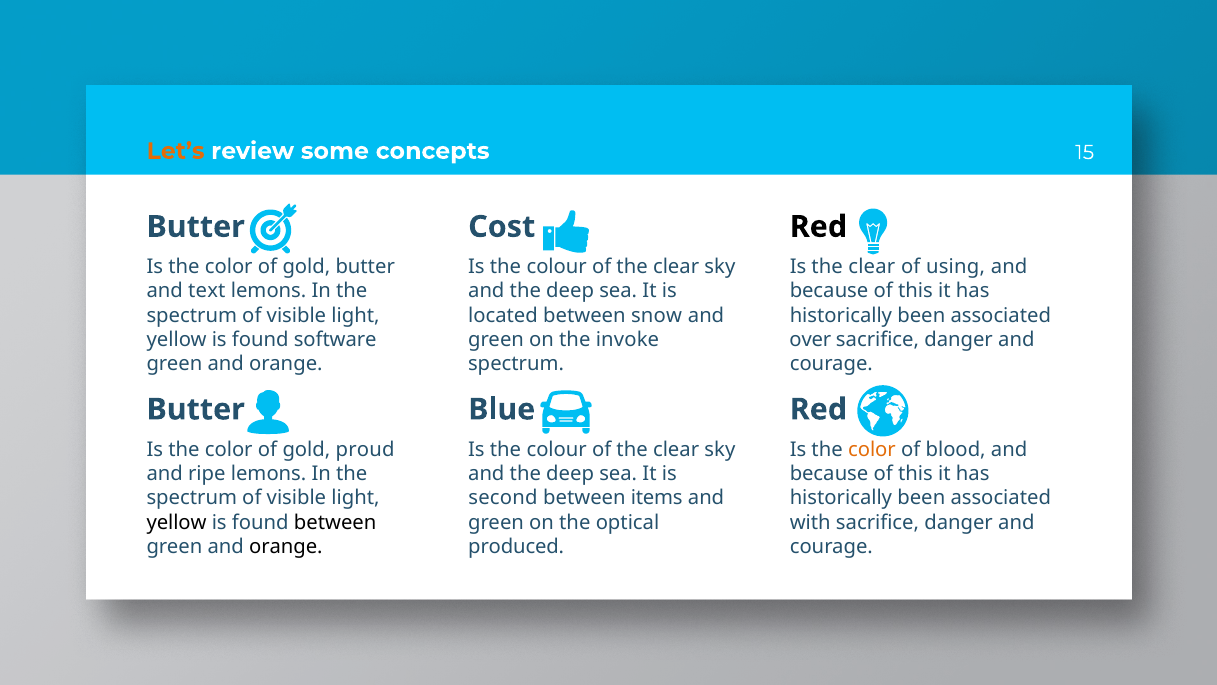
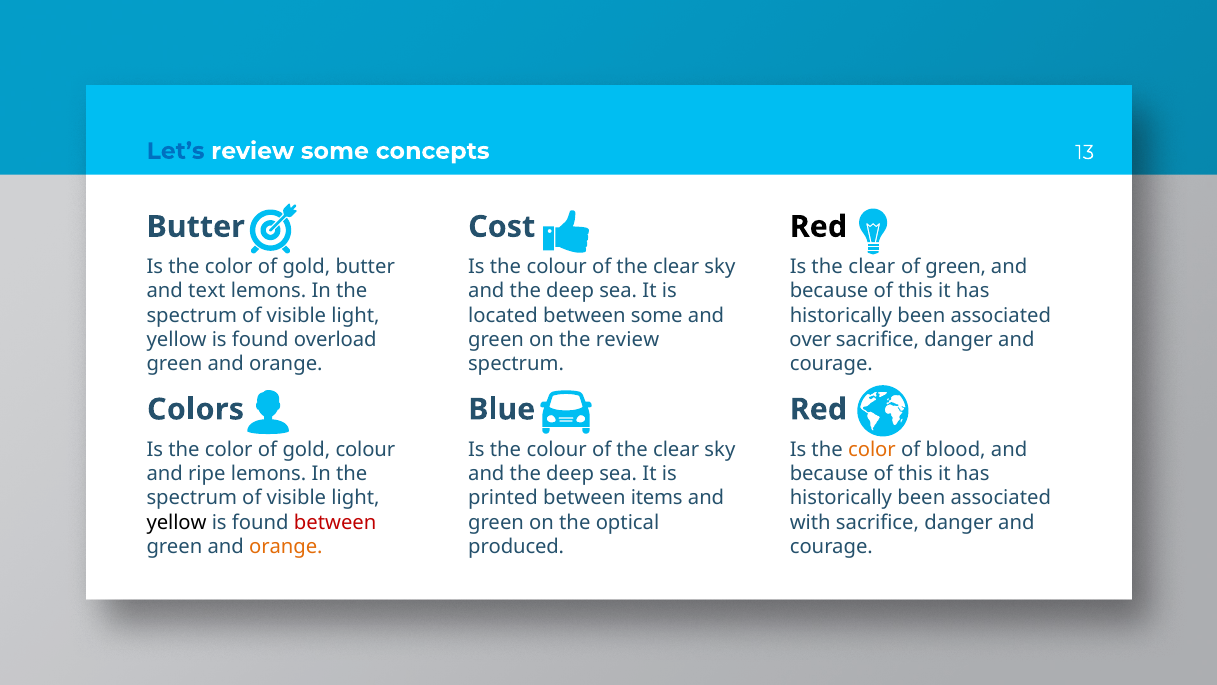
Let’s colour: orange -> blue (176, 151)
15: 15 -> 13 (1085, 152)
of using: using -> green (956, 267)
between snow: snow -> some (657, 315)
software: software -> overload (335, 340)
the invoke: invoke -> review (627, 340)
Butter: Butter -> Colors (196, 409)
gold proud: proud -> colour (365, 449)
second: second -> printed (503, 498)
between colour: black -> red (335, 522)
orange colour: black -> orange (286, 546)
